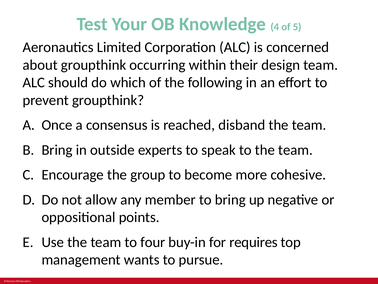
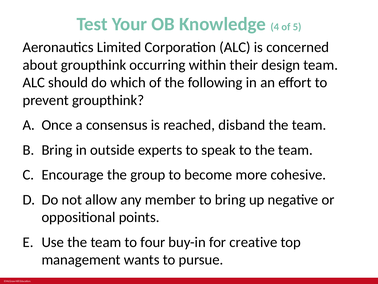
requires: requires -> creative (253, 242)
